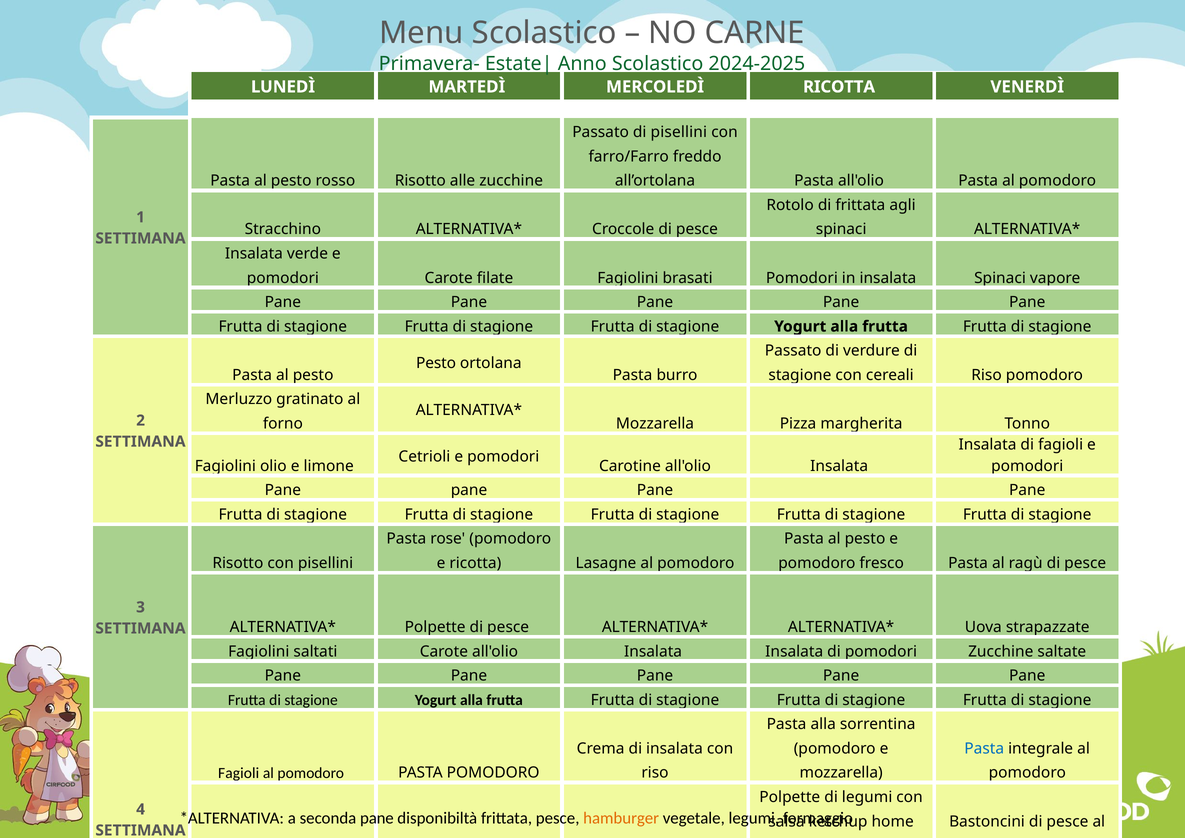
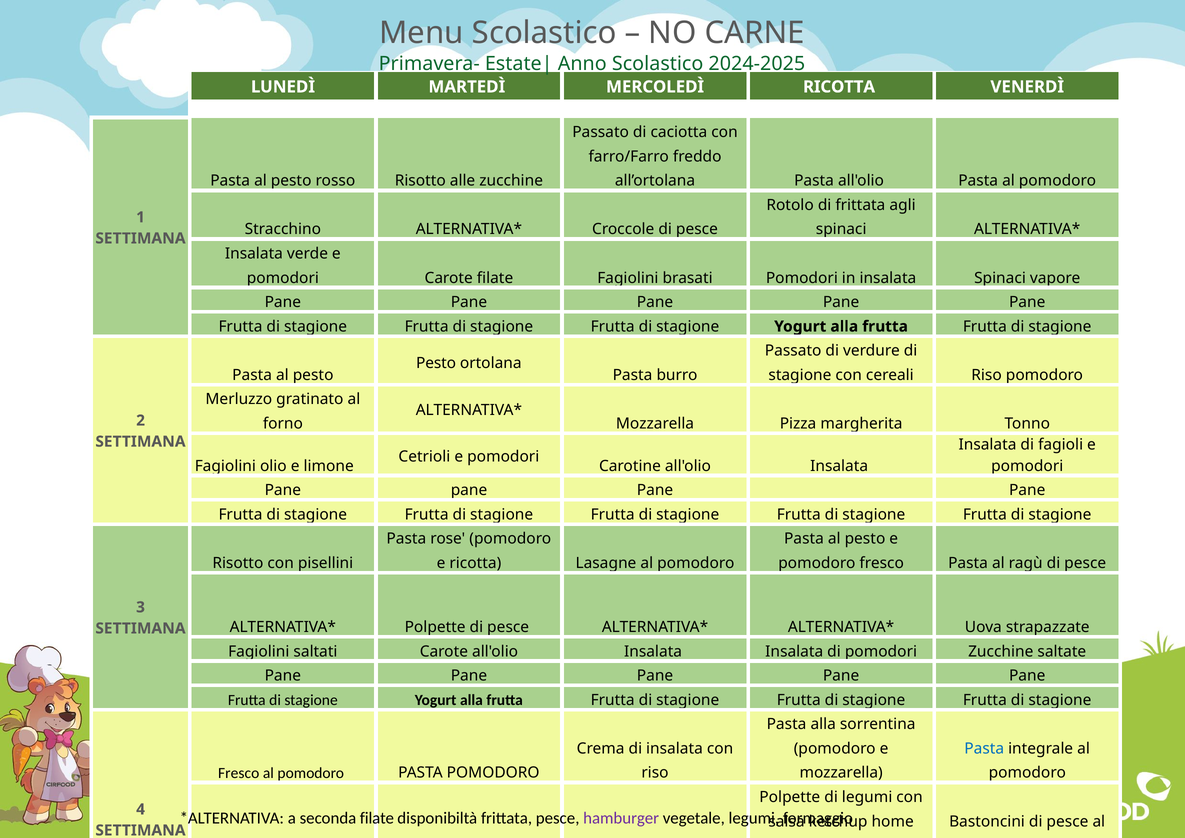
di pisellini: pisellini -> caciotta (679, 132)
Fagioli: Fagioli -> Fresco (239, 773)
seconda pane: pane -> filate (377, 818)
hamburger colour: orange -> purple (621, 818)
